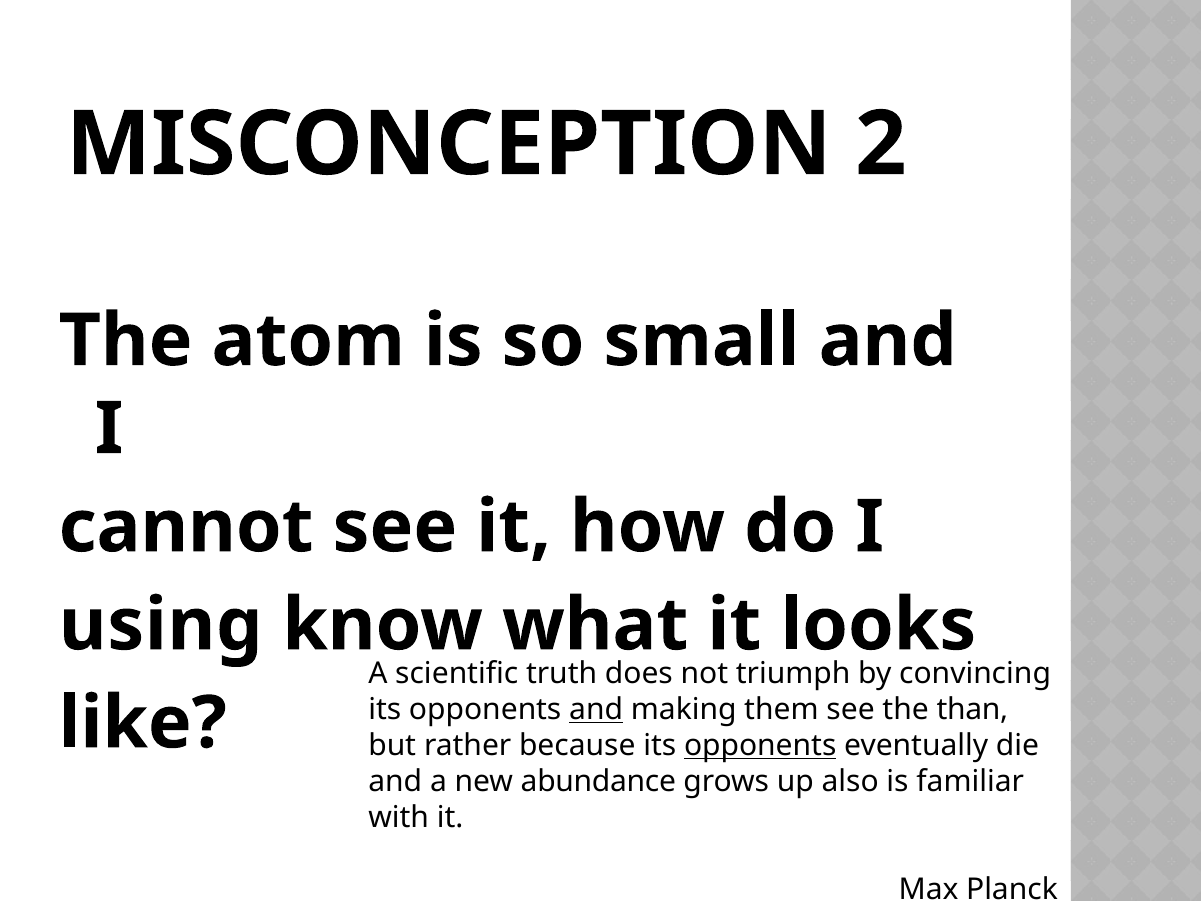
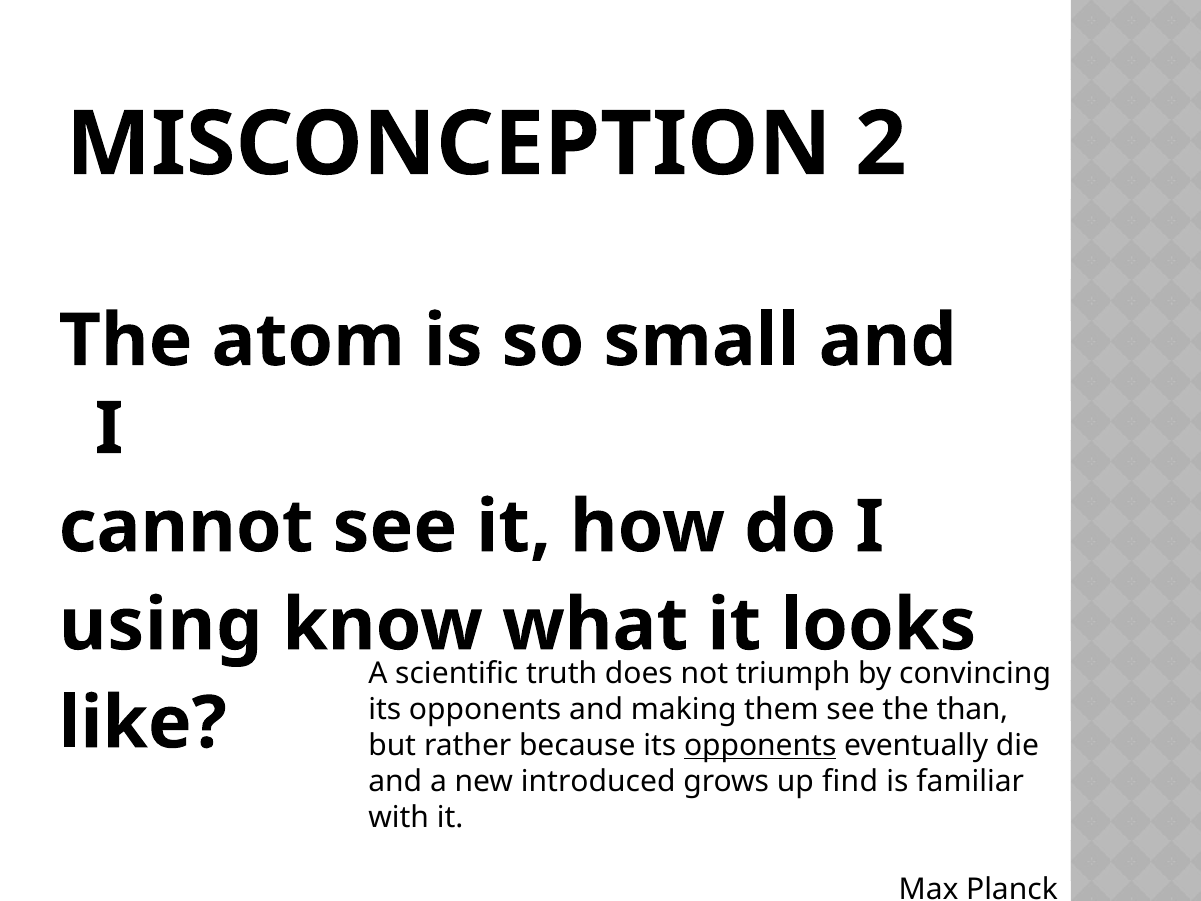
and underline: present -> none (596, 709)
abundance: abundance -> introduced (598, 781)
also: also -> find (850, 781)
